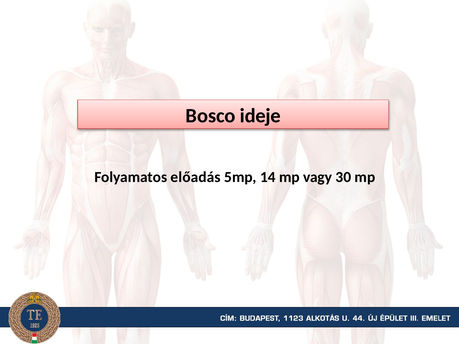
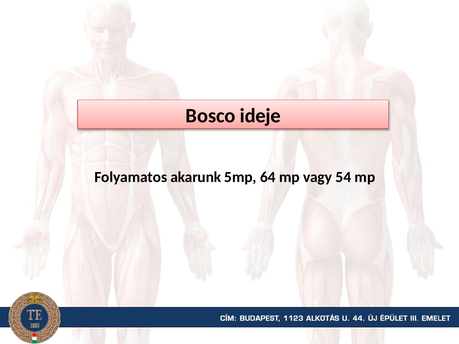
előadás: előadás -> akarunk (196, 177)
14: 14 -> 64 (268, 177)
30: 30 -> 54 (343, 177)
